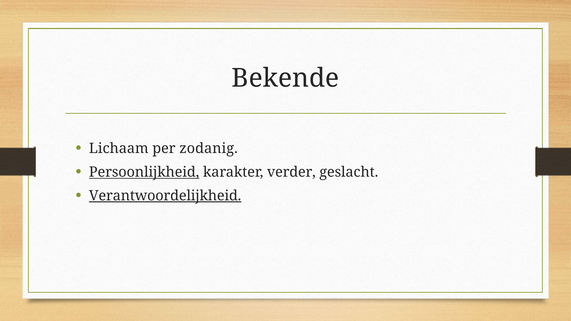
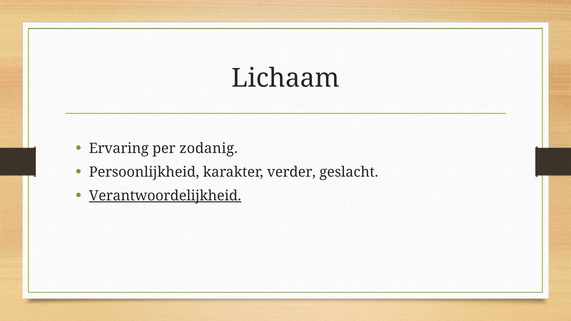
Bekende: Bekende -> Lichaam (285, 78)
Lichaam: Lichaam -> Ervaring (119, 149)
Persoonlijkheid underline: present -> none (144, 172)
